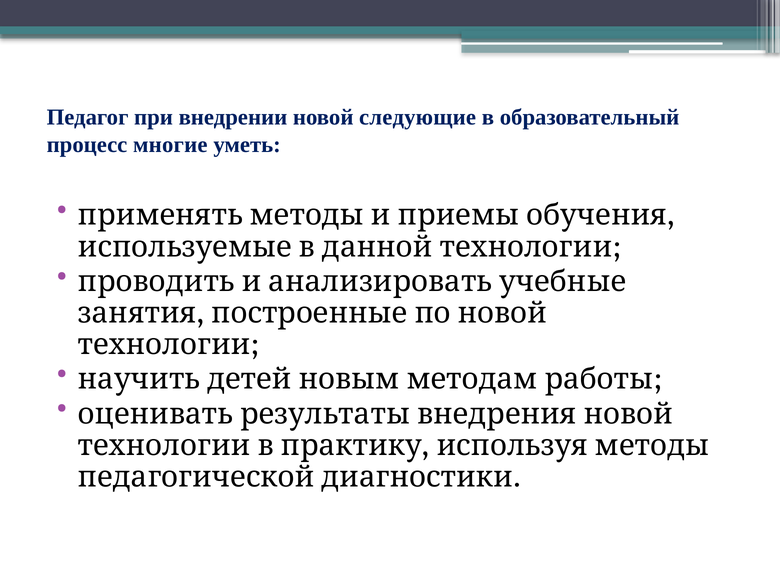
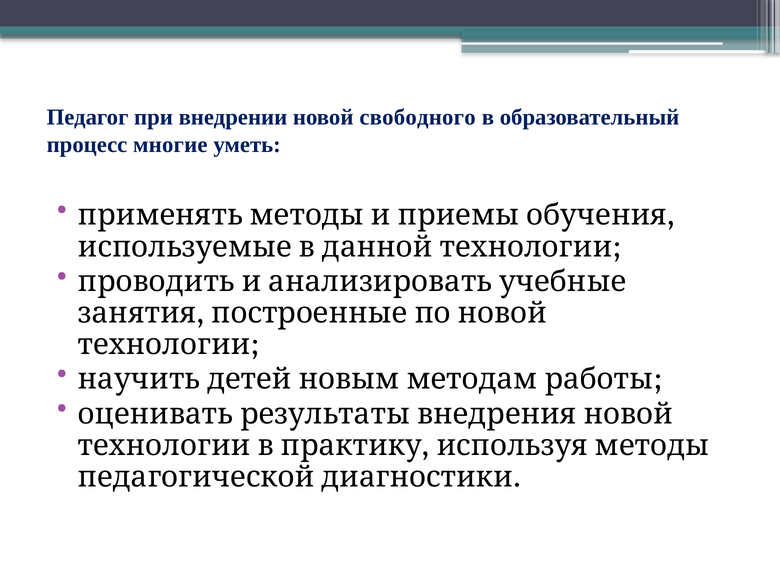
следующие: следующие -> свободного (418, 117)
